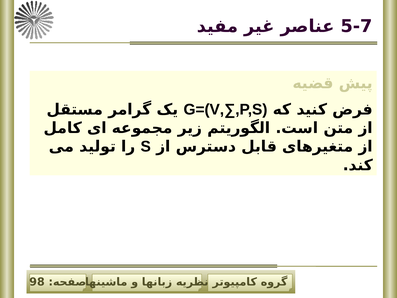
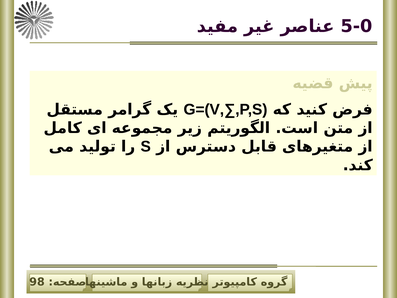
5-7: 5-7 -> 5-0 (357, 26)
